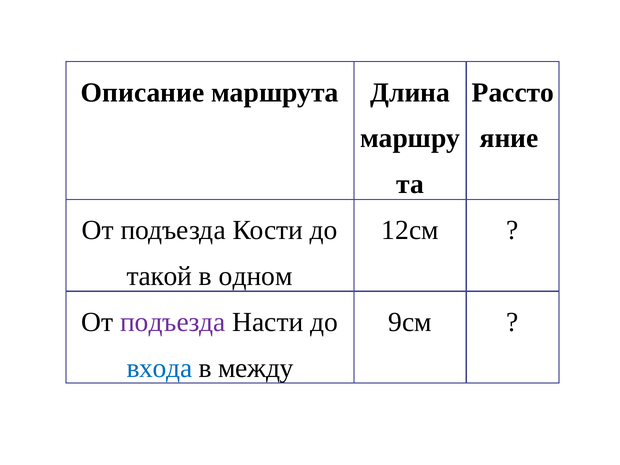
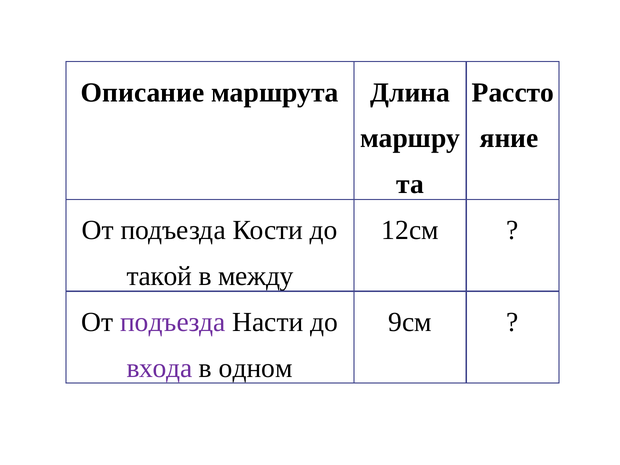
одном: одном -> между (256, 276)
входа colour: blue -> purple (160, 368)
между: между -> одном (256, 368)
